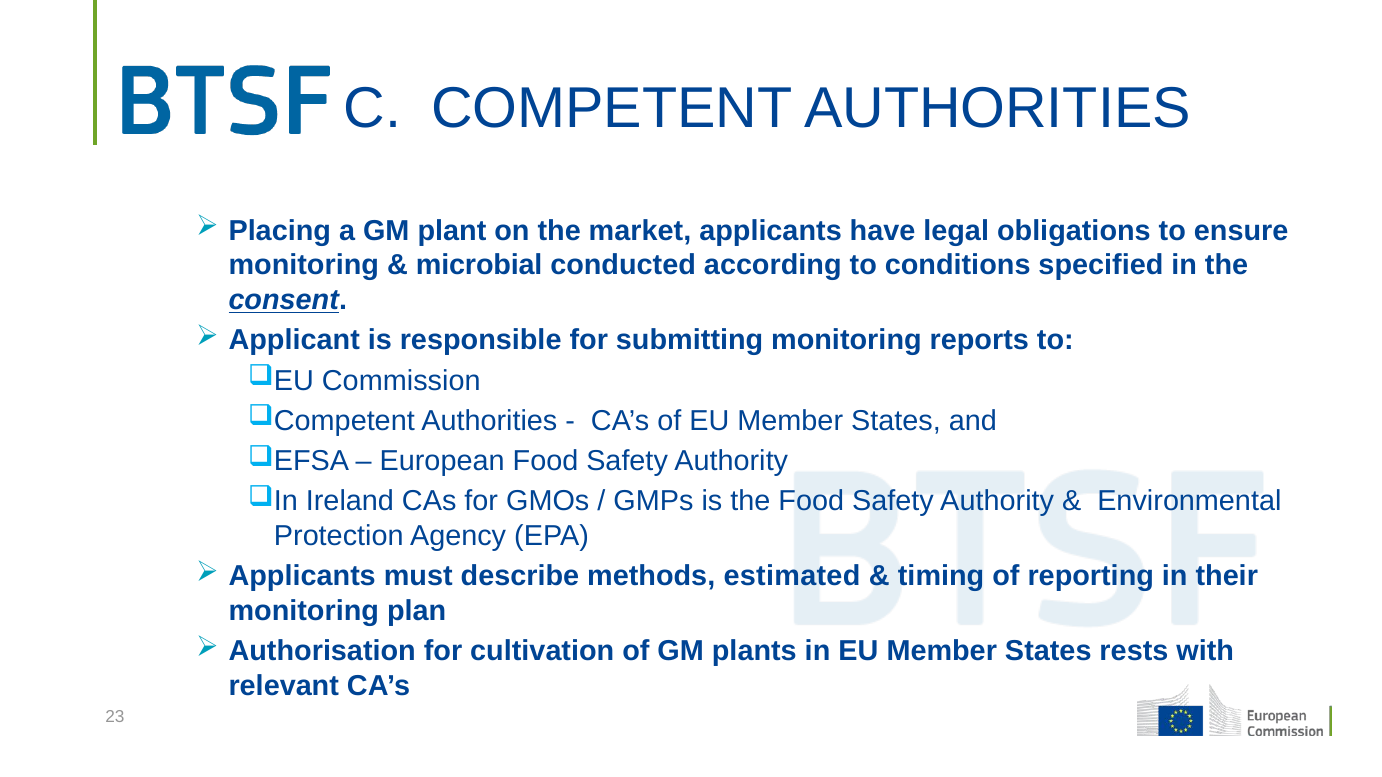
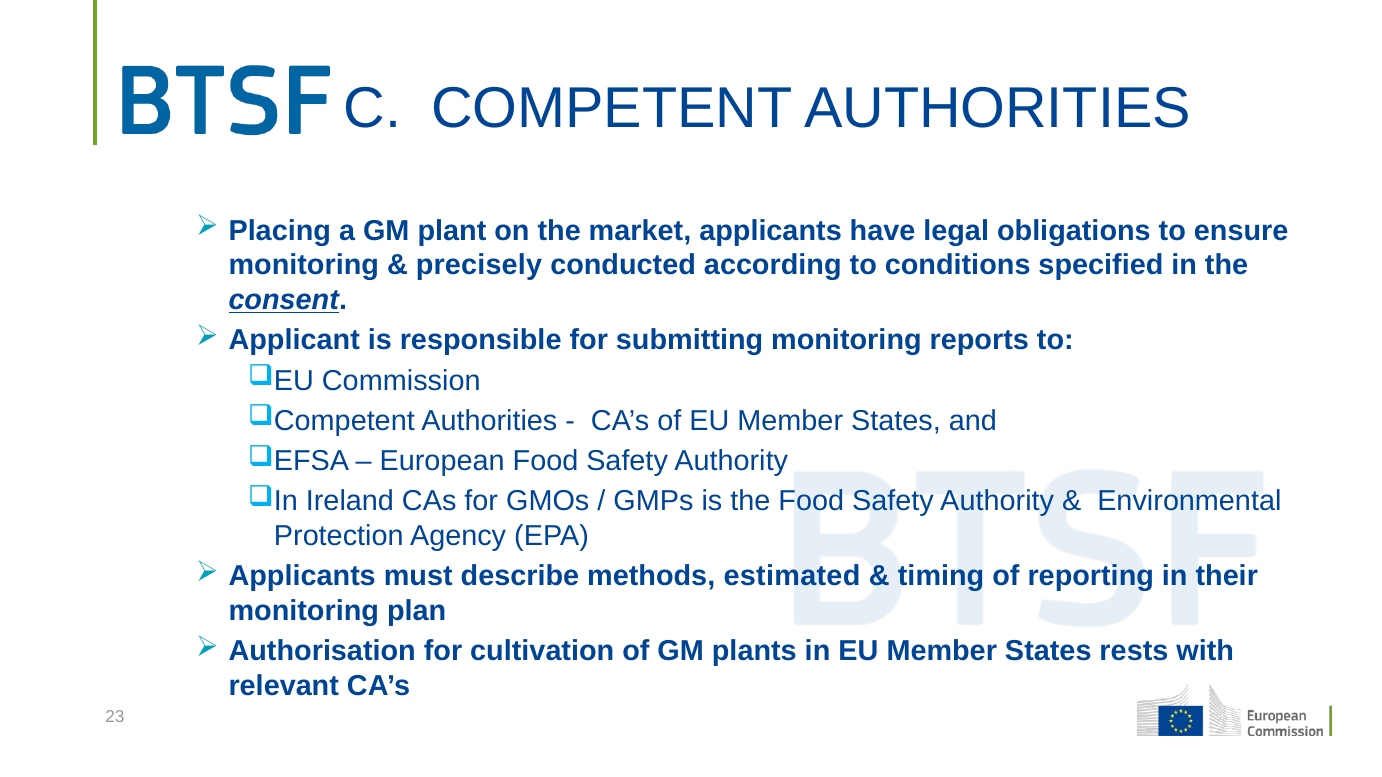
microbial: microbial -> precisely (479, 266)
